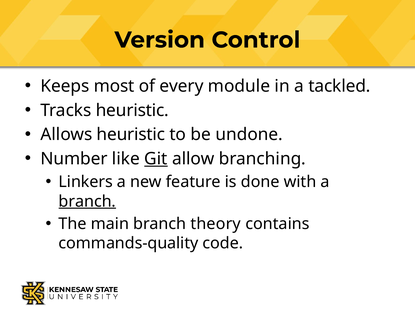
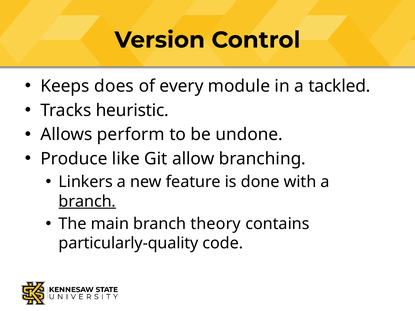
most: most -> does (114, 86)
Allows heuristic: heuristic -> perform (131, 135)
Number: Number -> Produce (74, 159)
Git underline: present -> none (156, 159)
commands-quality: commands-quality -> particularly-quality (129, 244)
